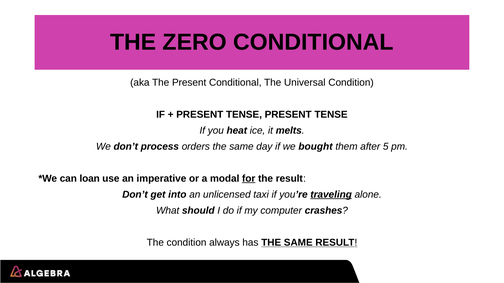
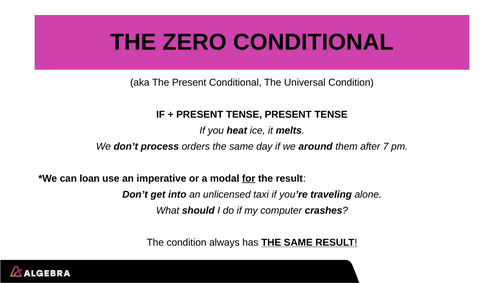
bought: bought -> around (316, 147)
5: 5 -> 7 (386, 147)
traveling underline: present -> none (331, 195)
